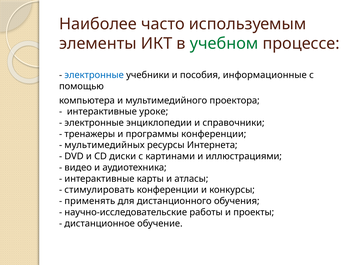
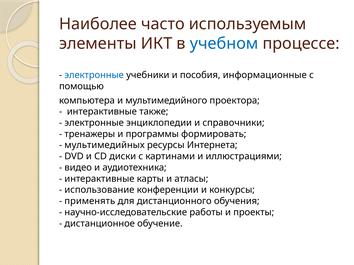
учебном colour: green -> blue (224, 44)
уроке: уроке -> также (154, 112)
программы конференции: конференции -> формировать (214, 134)
стимулировать: стимулировать -> использование (99, 190)
